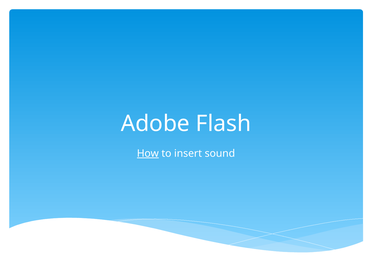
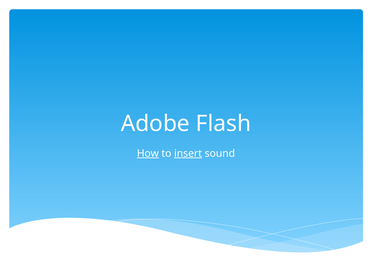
insert underline: none -> present (188, 153)
